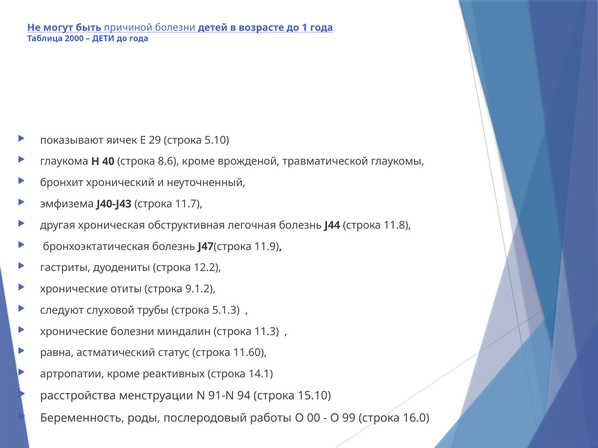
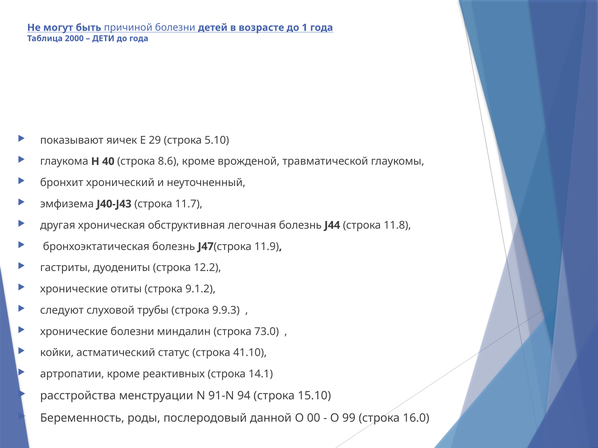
5.1.3: 5.1.3 -> 9.9.3 (226, 311)
11.3: 11.3 -> 73.0 (267, 332)
равна: равна -> койки (57, 353)
11.60: 11.60 -> 41.10 (250, 353)
работы: работы -> данной (271, 419)
